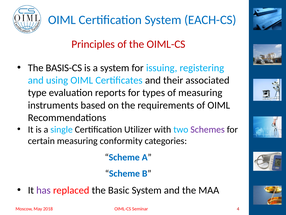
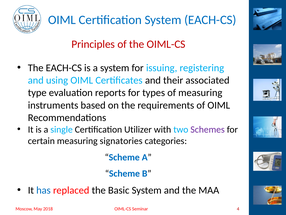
The BASIS-CS: BASIS-CS -> EACH-CS (64, 68)
conformity: conformity -> signatories (121, 141)
has colour: purple -> blue (43, 190)
